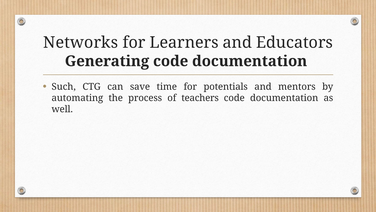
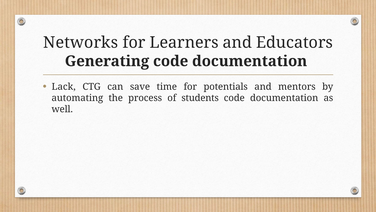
Such: Such -> Lack (64, 87)
teachers: teachers -> students (200, 98)
